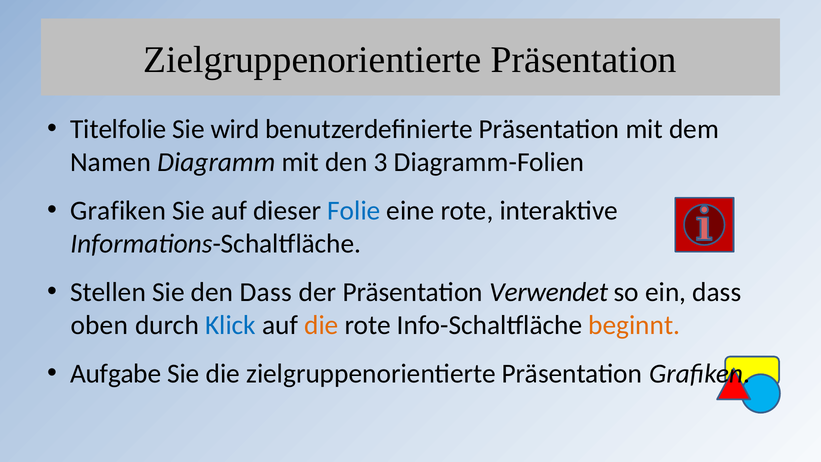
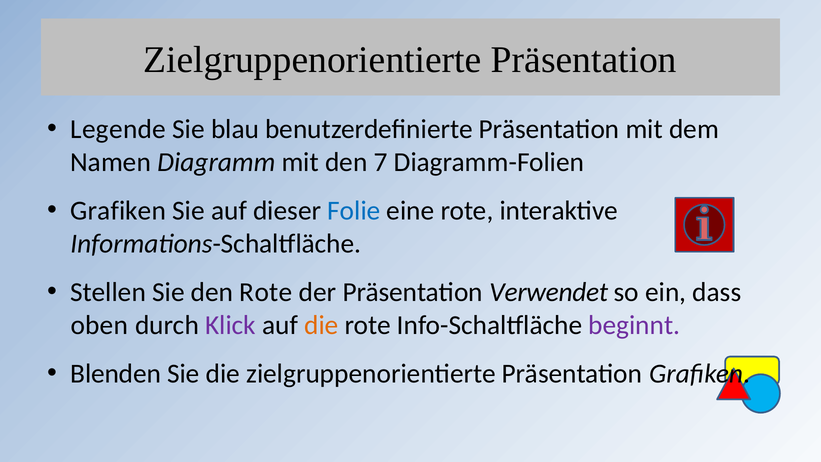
Titelfolie: Titelfolie -> Legende (118, 129)
wird: wird -> blau (235, 129)
3: 3 -> 7 (381, 162)
den Dass: Dass -> Rote (266, 292)
Klick colour: blue -> purple (231, 325)
beginnt colour: orange -> purple (634, 325)
Aufgabe: Aufgabe -> Blenden (116, 374)
